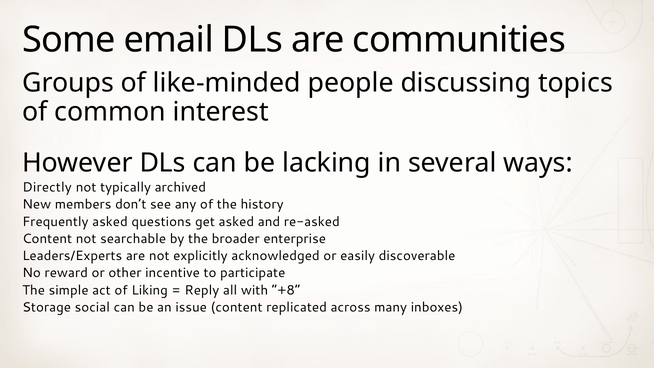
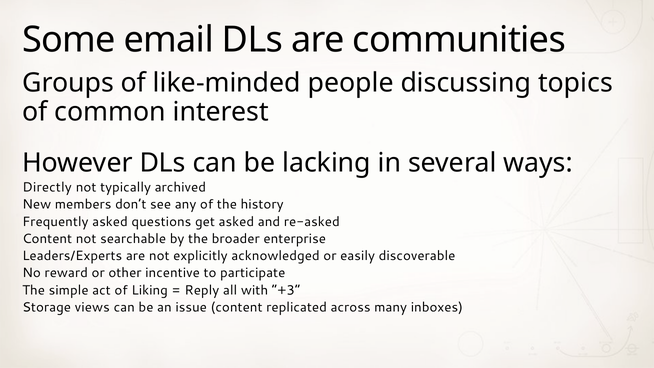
+8: +8 -> +3 (286, 290)
social: social -> views (92, 307)
